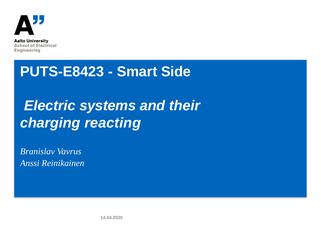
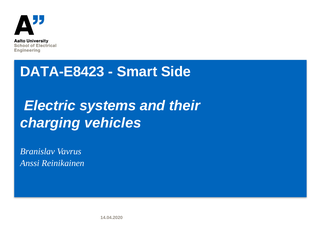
PUTS-E8423: PUTS-E8423 -> DATA-E8423 (62, 72)
reacting: reacting -> vehicles (113, 123)
